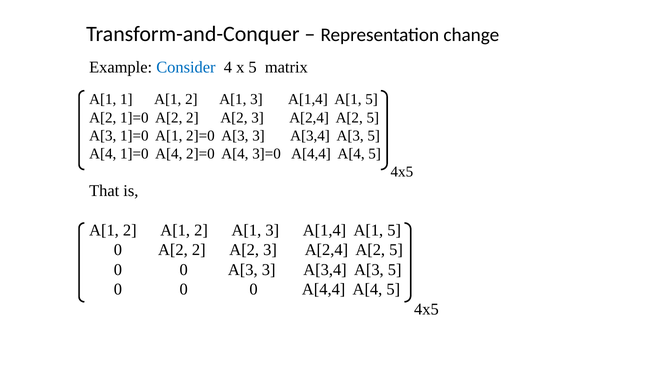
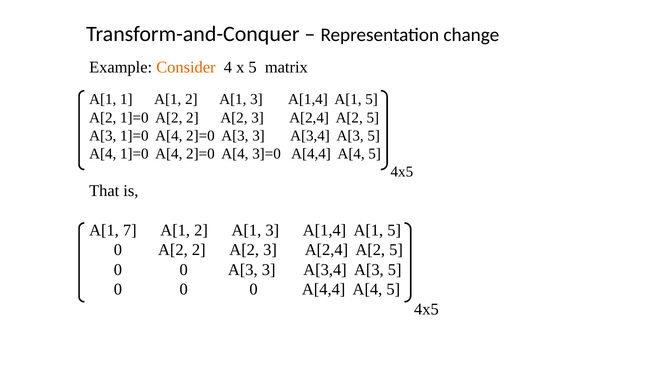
Consider colour: blue -> orange (186, 68)
A[3 1]=0 A[1: A[1 -> A[4 (169, 136)
2: 2 -> 7 (130, 230)
